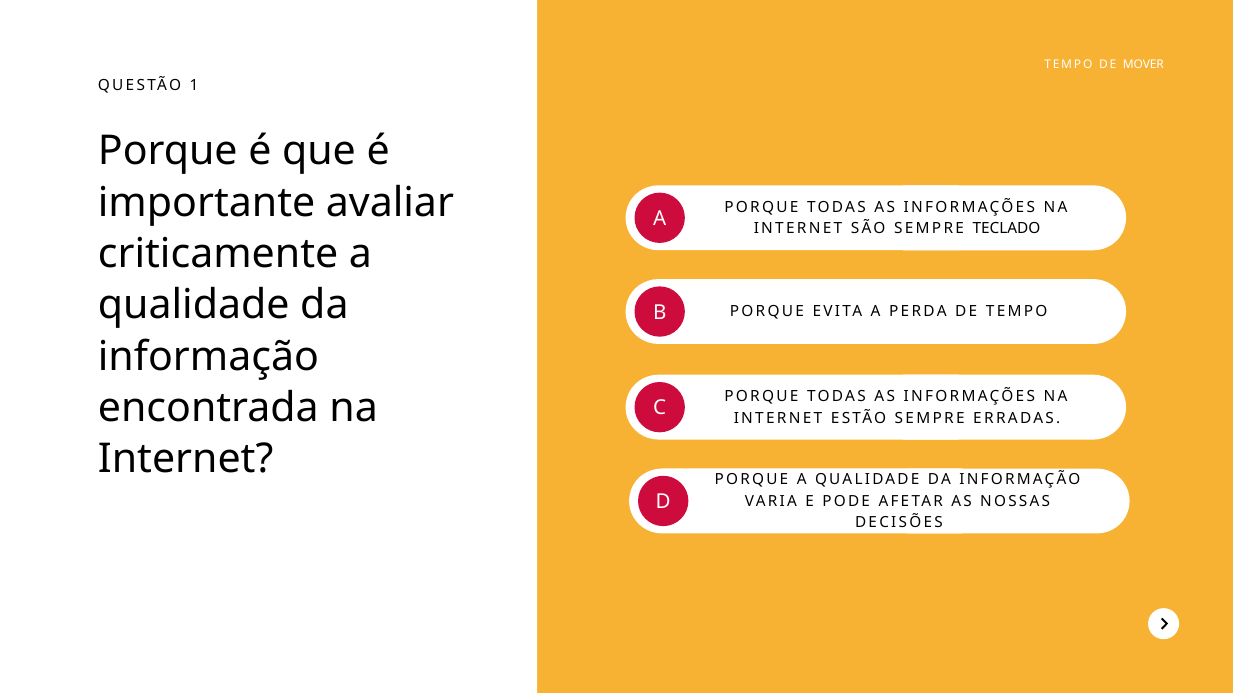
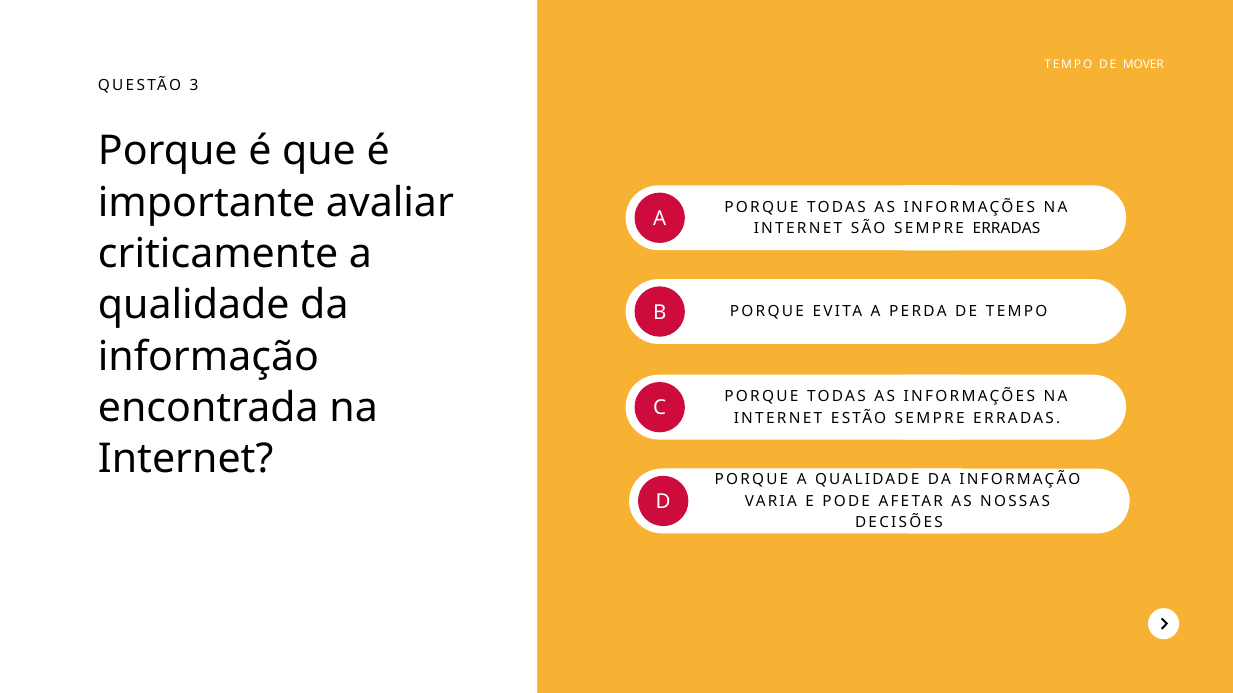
1: 1 -> 3 (194, 85)
SÃO SEMPRE TECLADO: TECLADO -> ERRADAS (1006, 229)
